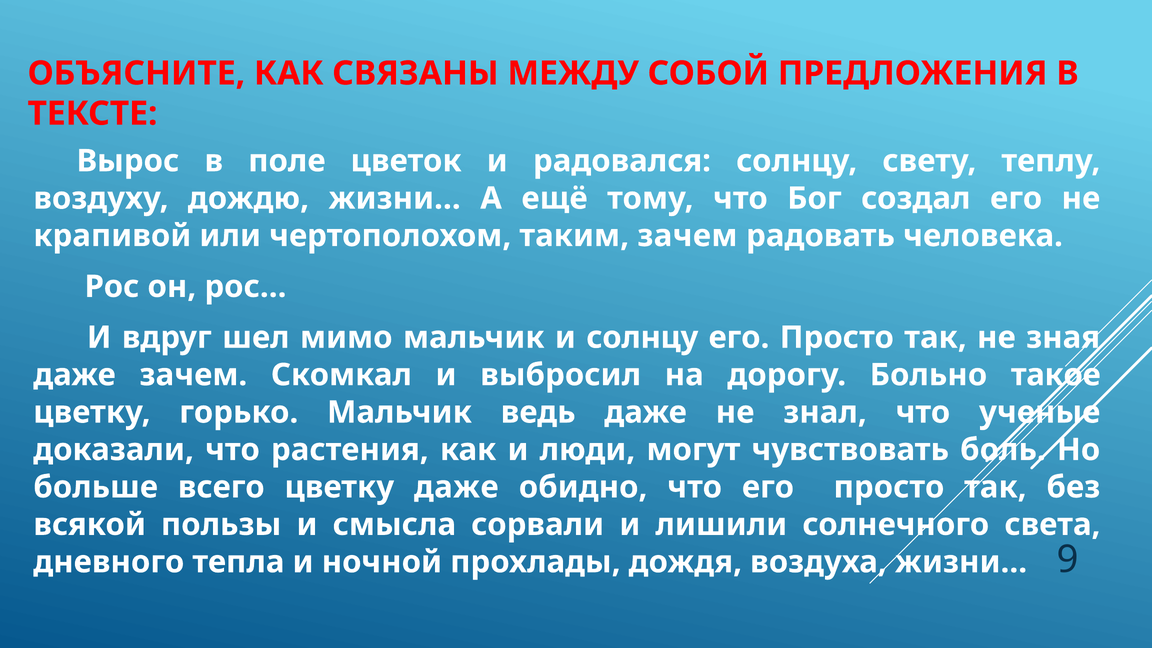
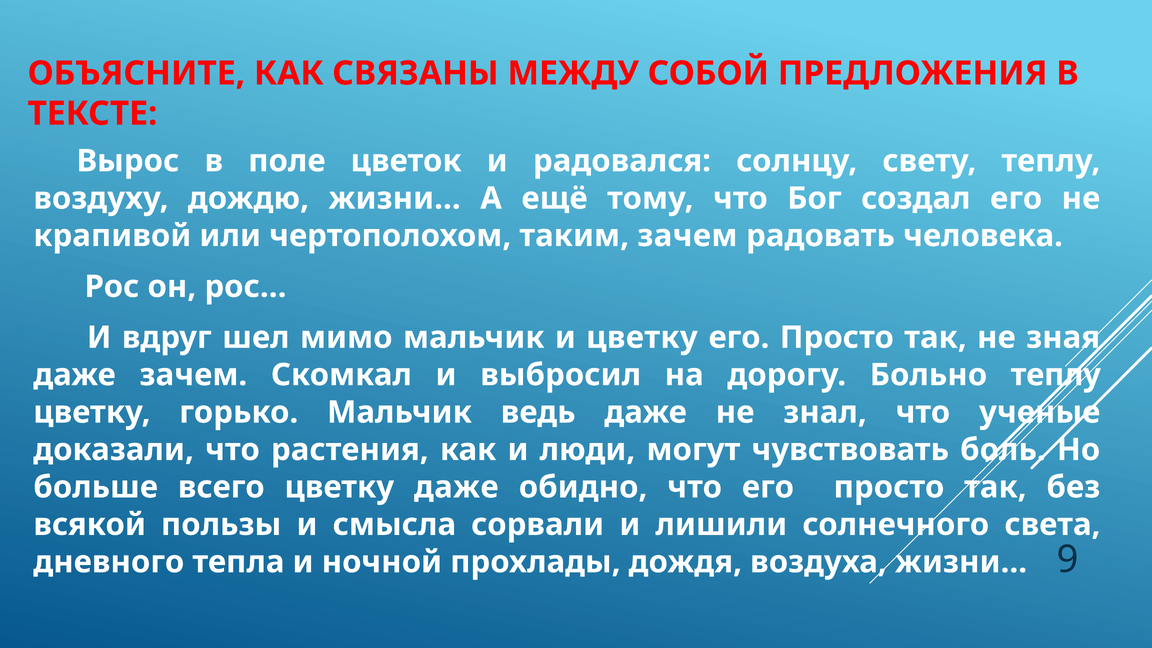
и солнцу: солнцу -> цветку (642, 338)
Больно такое: такое -> теплу (1056, 375)
